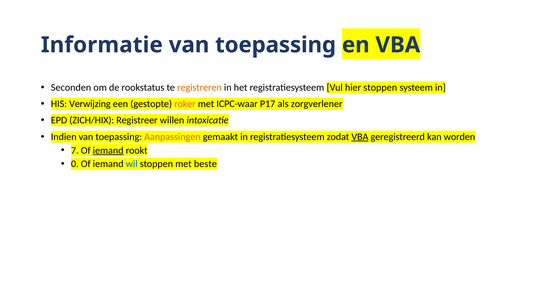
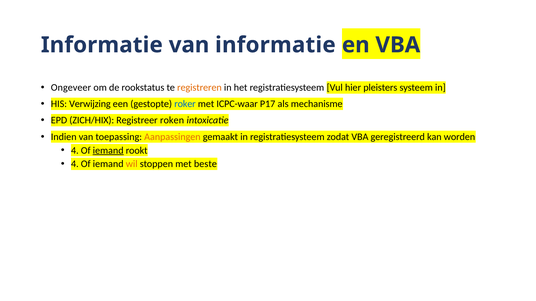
toepassing: toepassing -> informatie (275, 45)
Seconden: Seconden -> Ongeveer (71, 88)
hier stoppen: stoppen -> pleisters (380, 88)
roker colour: orange -> blue (185, 104)
zorgverlener: zorgverlener -> mechanisme (317, 104)
willen: willen -> roken (172, 121)
VBA underline: present -> none (360, 137)
7: 7 -> 4 (75, 151)
0: 0 -> 4 (75, 164)
wil colour: blue -> orange (132, 164)
